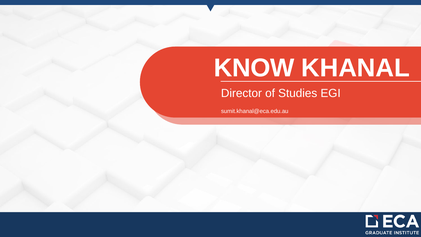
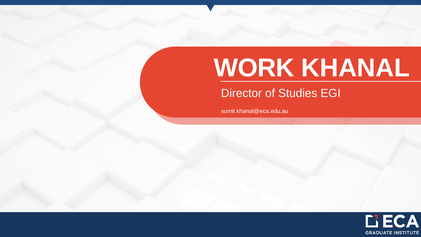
KNOW: KNOW -> WORK (254, 68)
